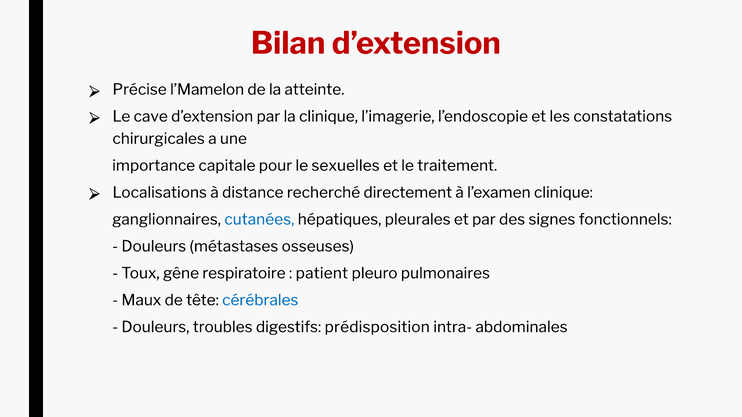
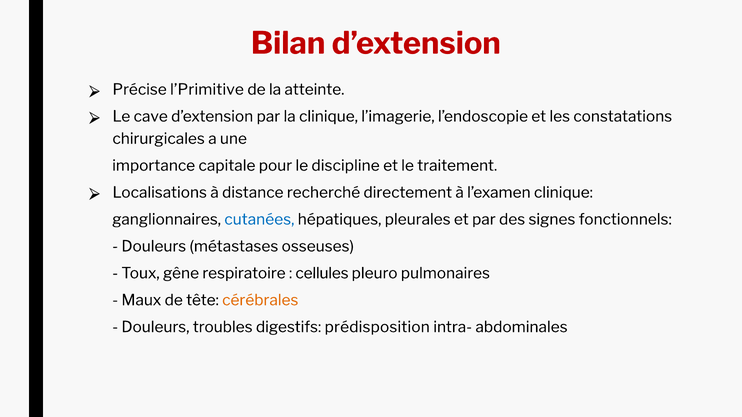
l’Mamelon: l’Mamelon -> l’Primitive (207, 90)
sexuelles: sexuelles -> discipline (346, 166)
patient: patient -> cellules (322, 273)
cérébrales colour: blue -> orange (260, 300)
